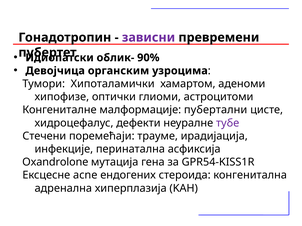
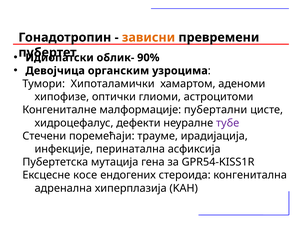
зависни colour: purple -> orange (149, 38)
Oxandrolone: Oxandrolone -> Пубертетска (55, 162)
acne: acne -> косе (85, 176)
